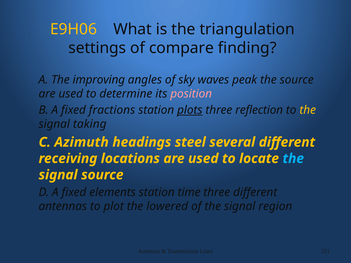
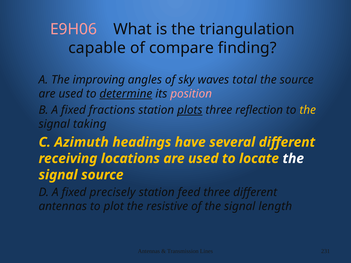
E9H06 colour: yellow -> pink (74, 29)
settings: settings -> capable (97, 48)
peak: peak -> total (245, 80)
determine underline: none -> present (126, 94)
steel: steel -> have (190, 142)
the colour: light blue -> white (293, 159)
elements: elements -> precisely (113, 192)
time: time -> feed (189, 192)
lowered: lowered -> resistive (167, 206)
region: region -> length (275, 206)
